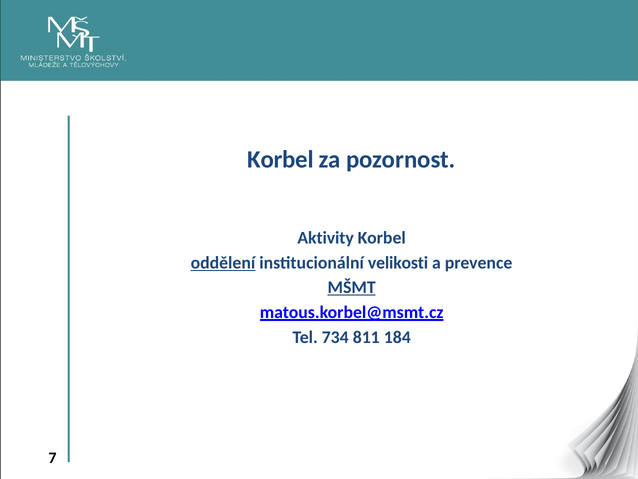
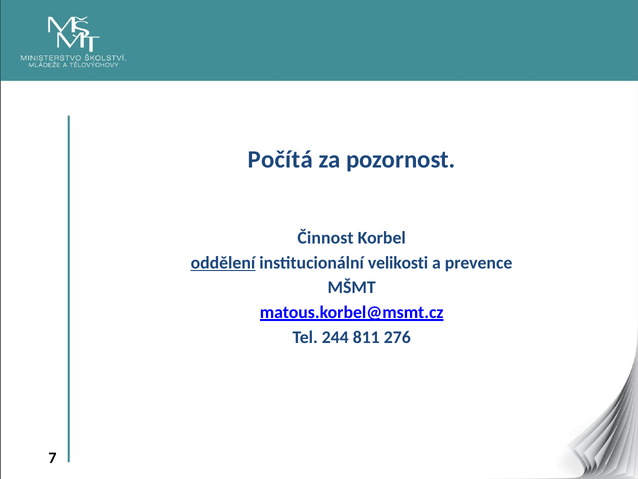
Korbel: Korbel -> Počítá (280, 159)
Aktivity: Aktivity -> Činnost (326, 238)
MŠMT underline: present -> none (352, 287)
734: 734 -> 244 (335, 337)
184: 184 -> 276 (397, 337)
